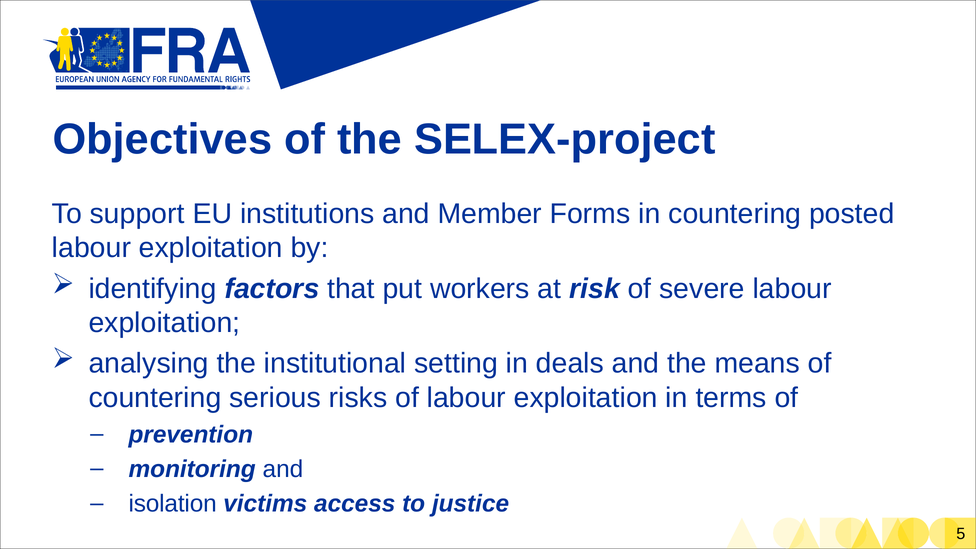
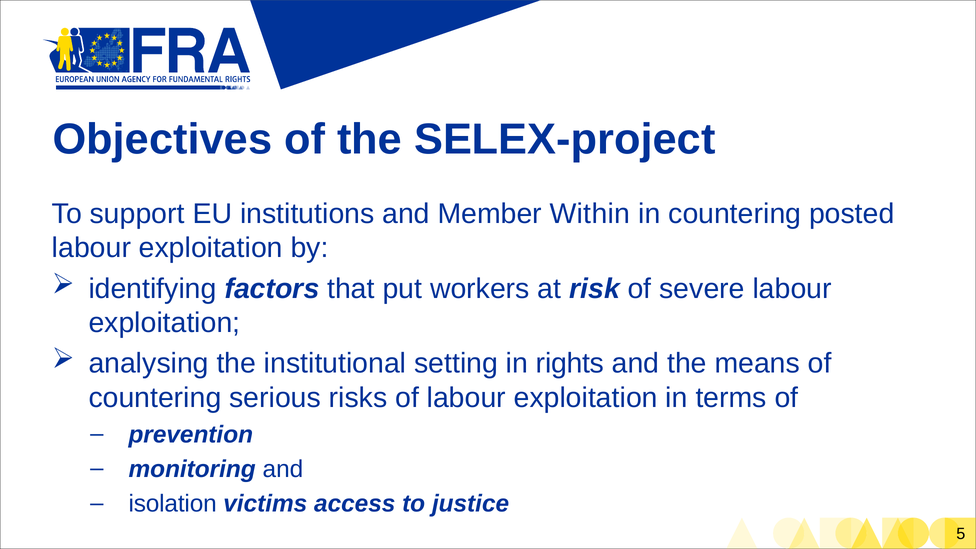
Forms: Forms -> Within (590, 214)
deals: deals -> rights (570, 364)
